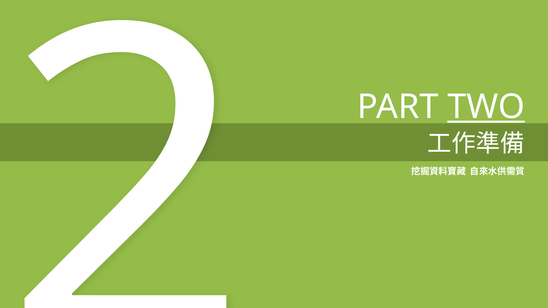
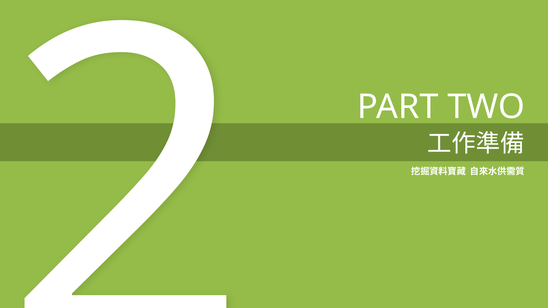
TWO underline: present -> none (486, 107)
